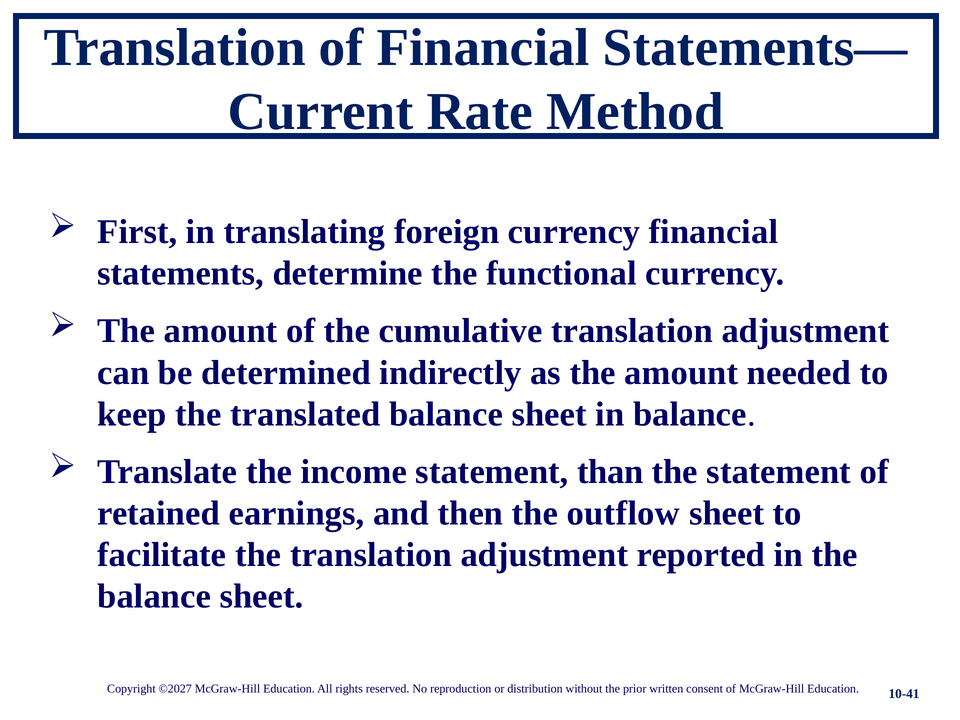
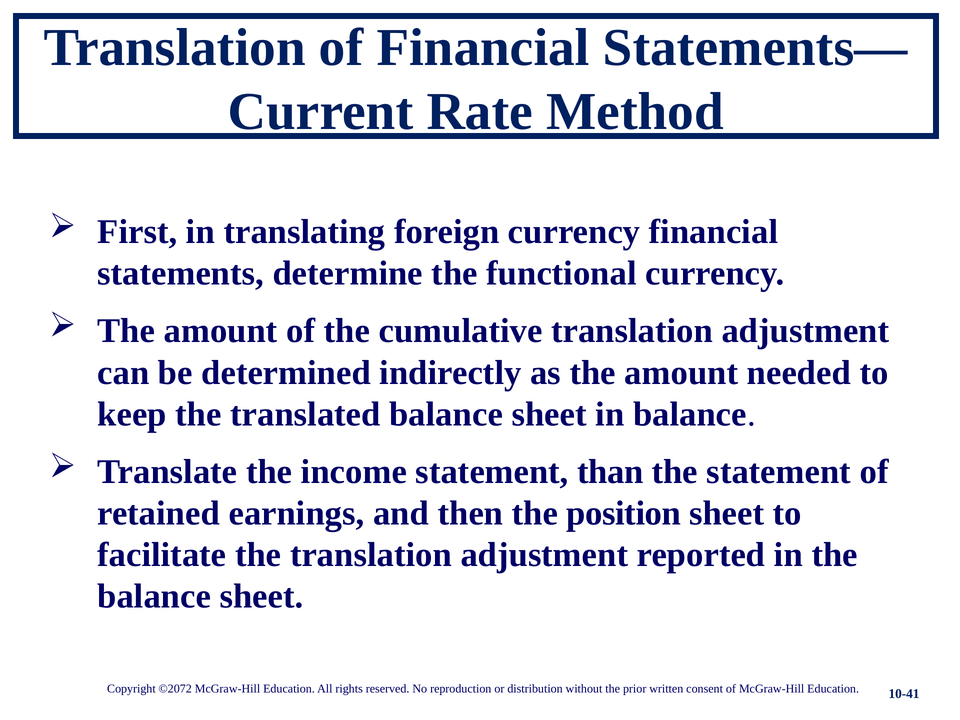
outflow: outflow -> position (624, 513)
©2027: ©2027 -> ©2072 (175, 689)
